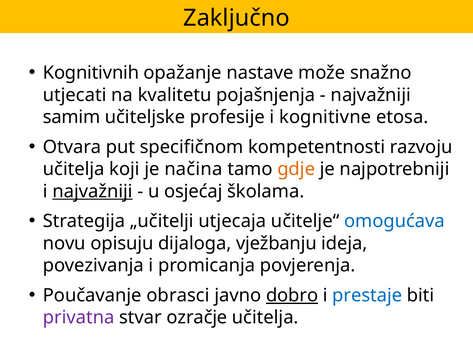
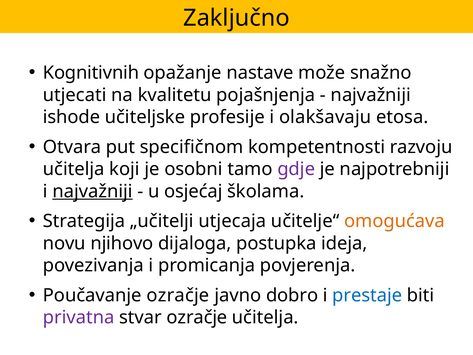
samim: samim -> ishode (72, 117)
kognitivne: kognitivne -> olakšavaju (325, 117)
načina: načina -> osobni (193, 169)
gdje colour: orange -> purple (296, 169)
omogućava colour: blue -> orange (395, 221)
opisuju: opisuju -> njihovo (122, 243)
vježbanju: vježbanju -> postupka (276, 243)
Poučavanje obrasci: obrasci -> ozračje (178, 295)
dobro underline: present -> none (292, 295)
